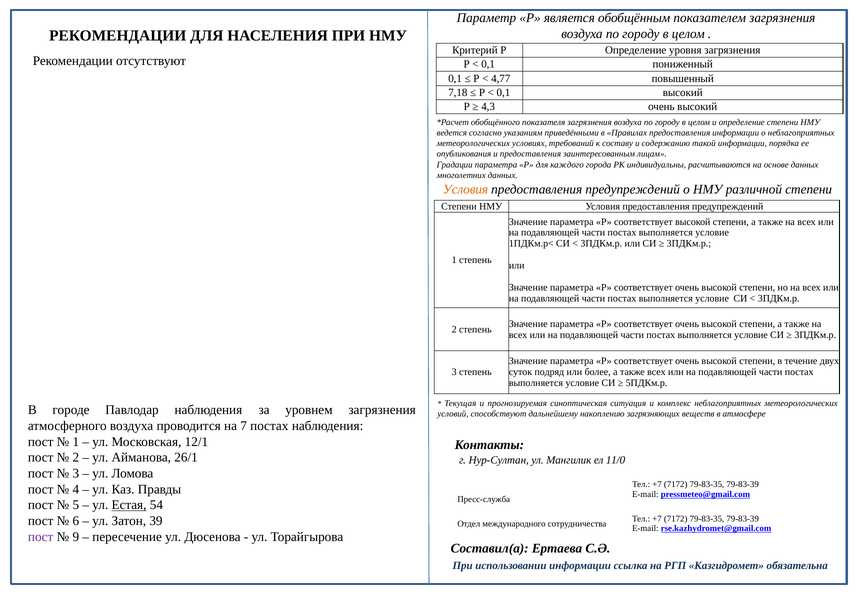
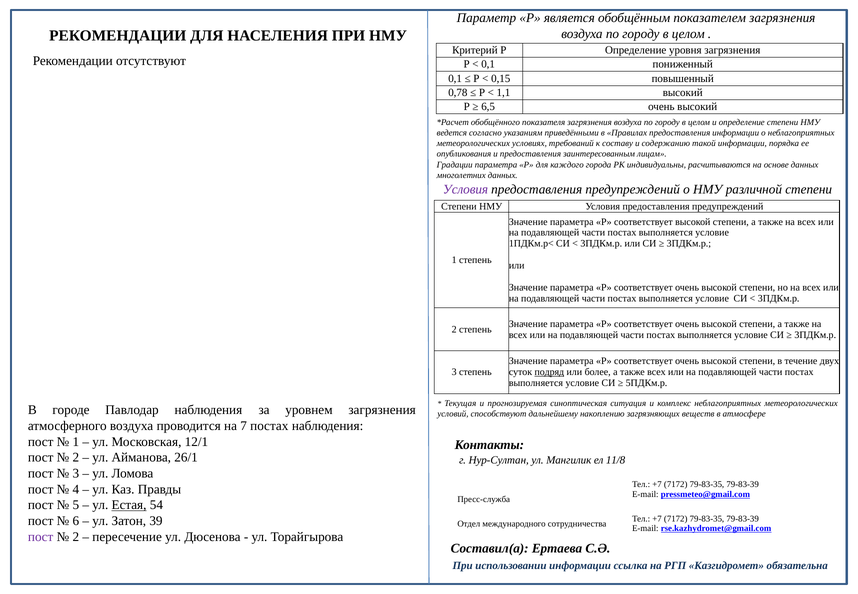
4,77: 4,77 -> 0,15 (501, 78)
7,18: 7,18 -> 0,78 (458, 93)
0,1: 0,1 -> 1,1 (503, 93)
4,3: 4,3 -> 6,5 (488, 107)
Условия colour: orange -> purple (466, 189)
подряд underline: none -> present (549, 372)
11/0: 11/0 -> 11/8 (616, 460)
9: 9 -> 2 (76, 537)
